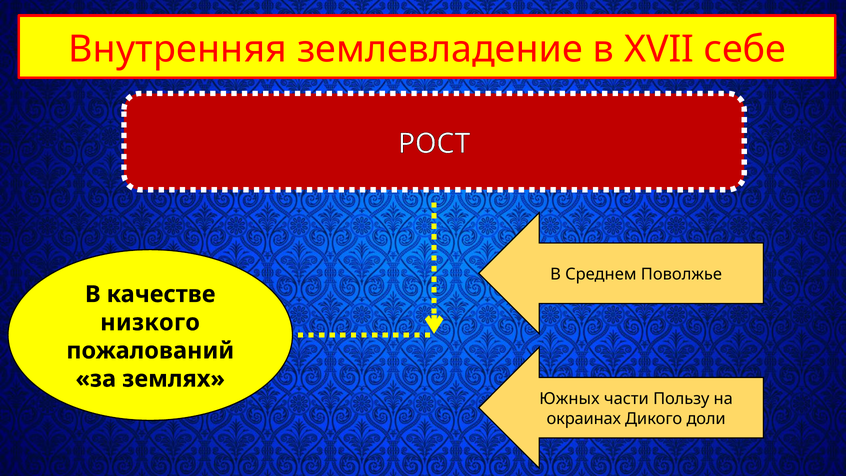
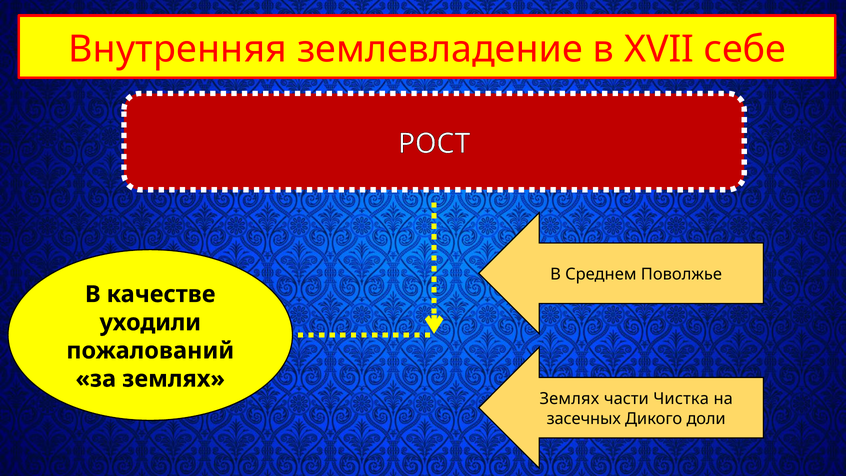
низкого: низкого -> уходили (150, 322)
Южных: Южных -> Землях (569, 399)
Пользу: Пользу -> Чистка (681, 399)
окраинах: окраинах -> засечных (584, 419)
